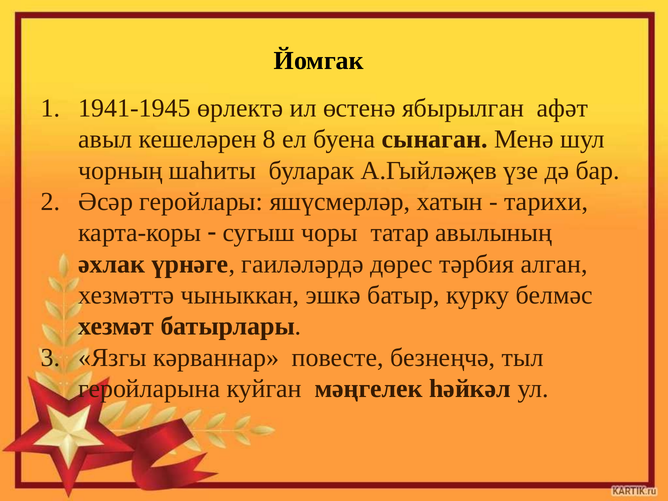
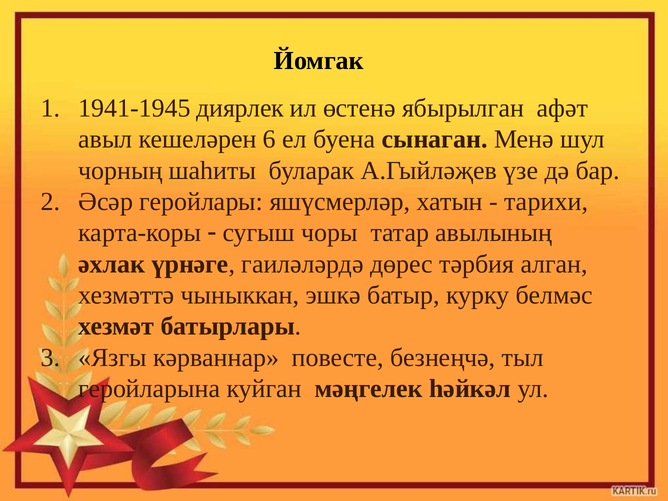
өрлектә: өрлектә -> диярлек (240, 108)
8: 8 -> 6 (269, 139)
